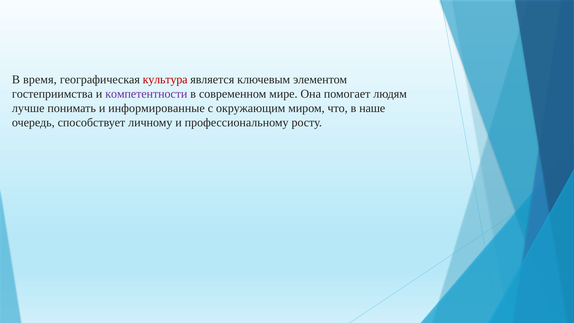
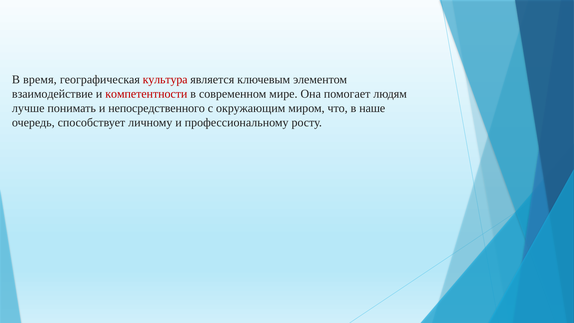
гостеприимства: гостеприимства -> взаимодействие (52, 94)
компетентности colour: purple -> red (146, 94)
информированные: информированные -> непосредственного (157, 108)
